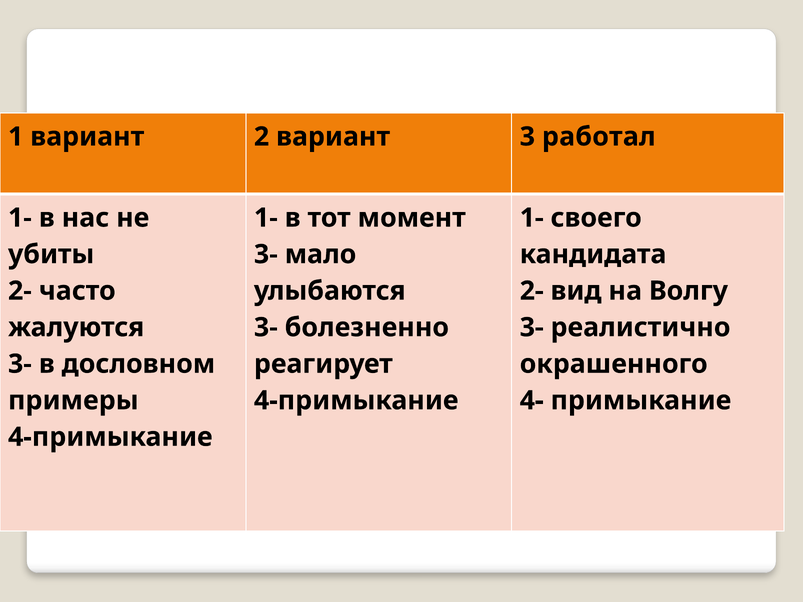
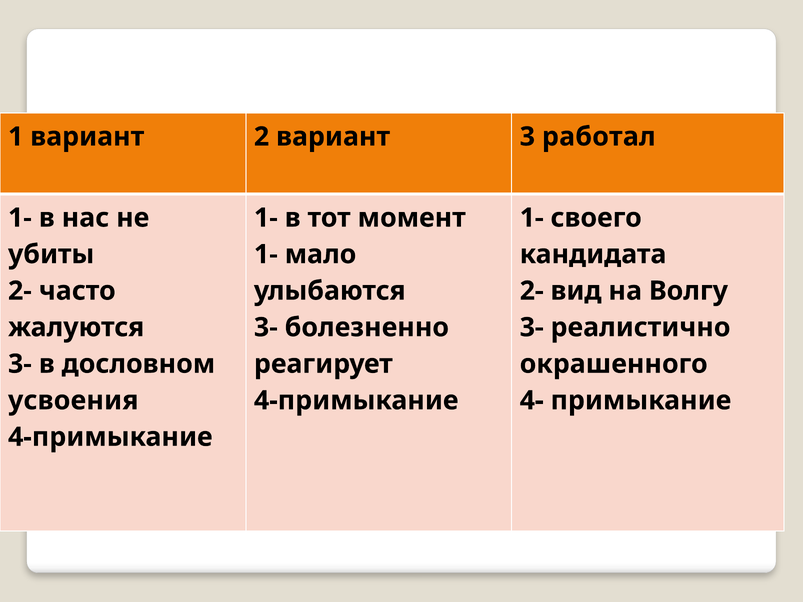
3-: 3- -> 1- (266, 254)
примеры: примеры -> усвоения (73, 401)
